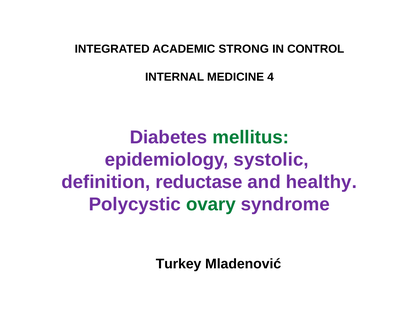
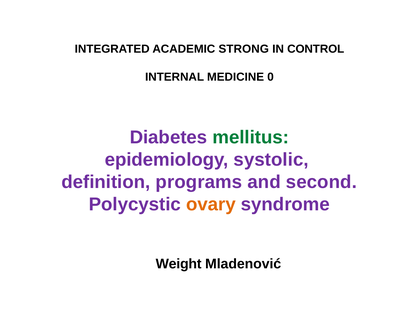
4: 4 -> 0 (271, 77)
reductase: reductase -> programs (199, 182)
healthy: healthy -> second (321, 182)
ovary colour: green -> orange (211, 205)
Turkey: Turkey -> Weight (179, 264)
